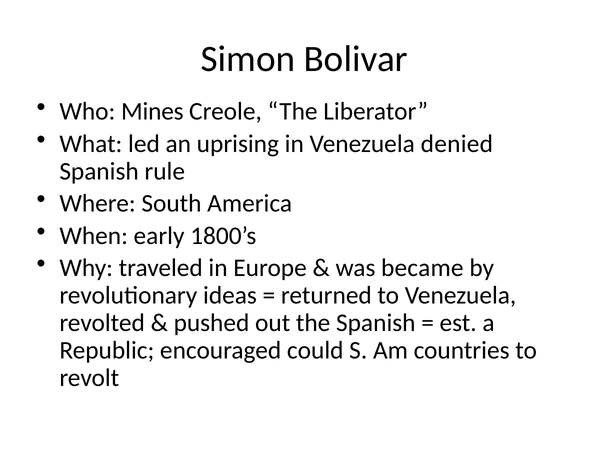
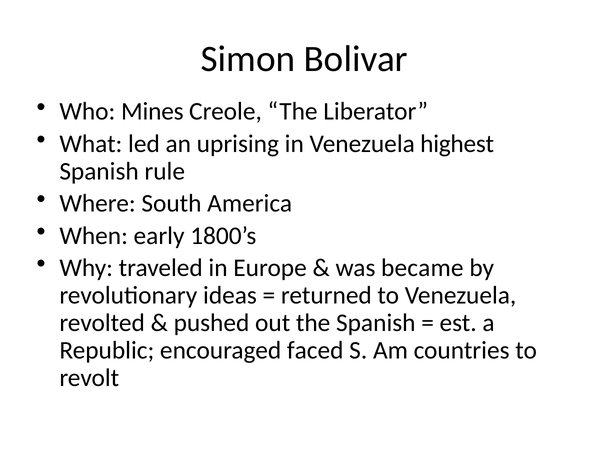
denied: denied -> highest (457, 144)
could: could -> faced (315, 350)
